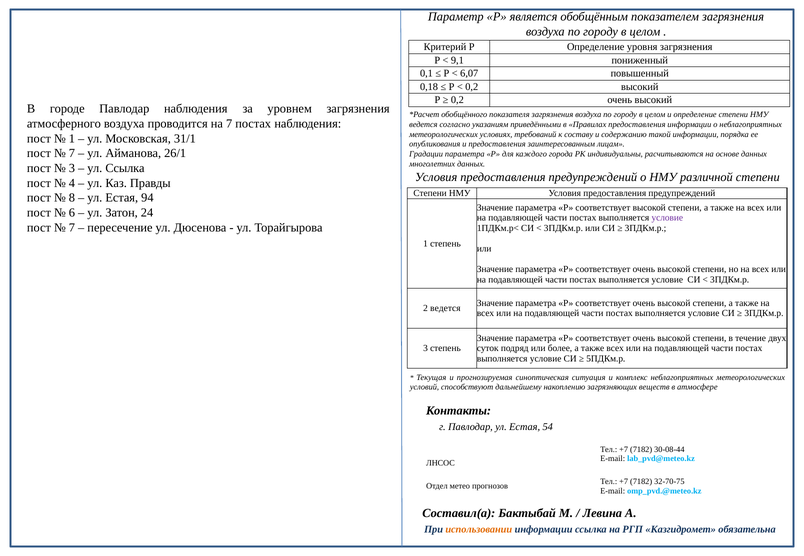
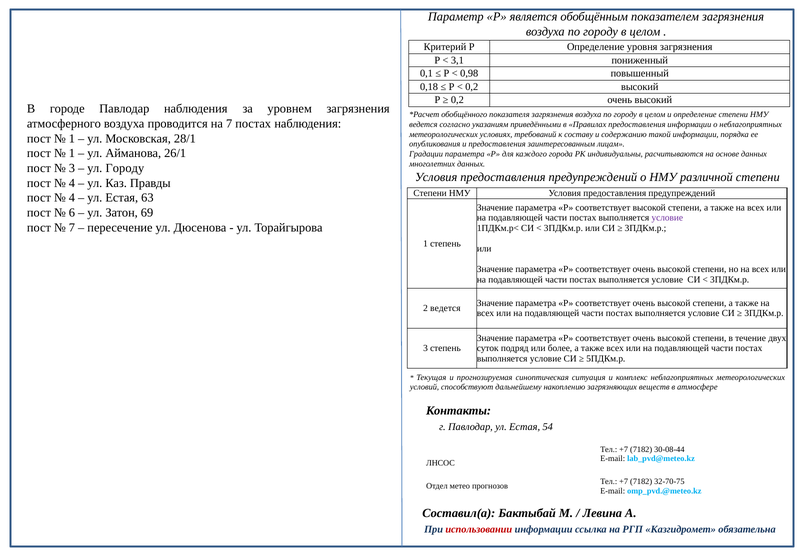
9,1: 9,1 -> 3,1 (457, 60)
6,07: 6,07 -> 0,98 (469, 73)
31/1: 31/1 -> 28/1 (185, 139)
7: 7 -> 1 (72, 154)
ул Ссылка: Ссылка -> Городу (125, 168)
8: 8 -> 4 (72, 198)
94: 94 -> 63 (147, 198)
24: 24 -> 69 (147, 213)
использовании colour: orange -> red (479, 530)
